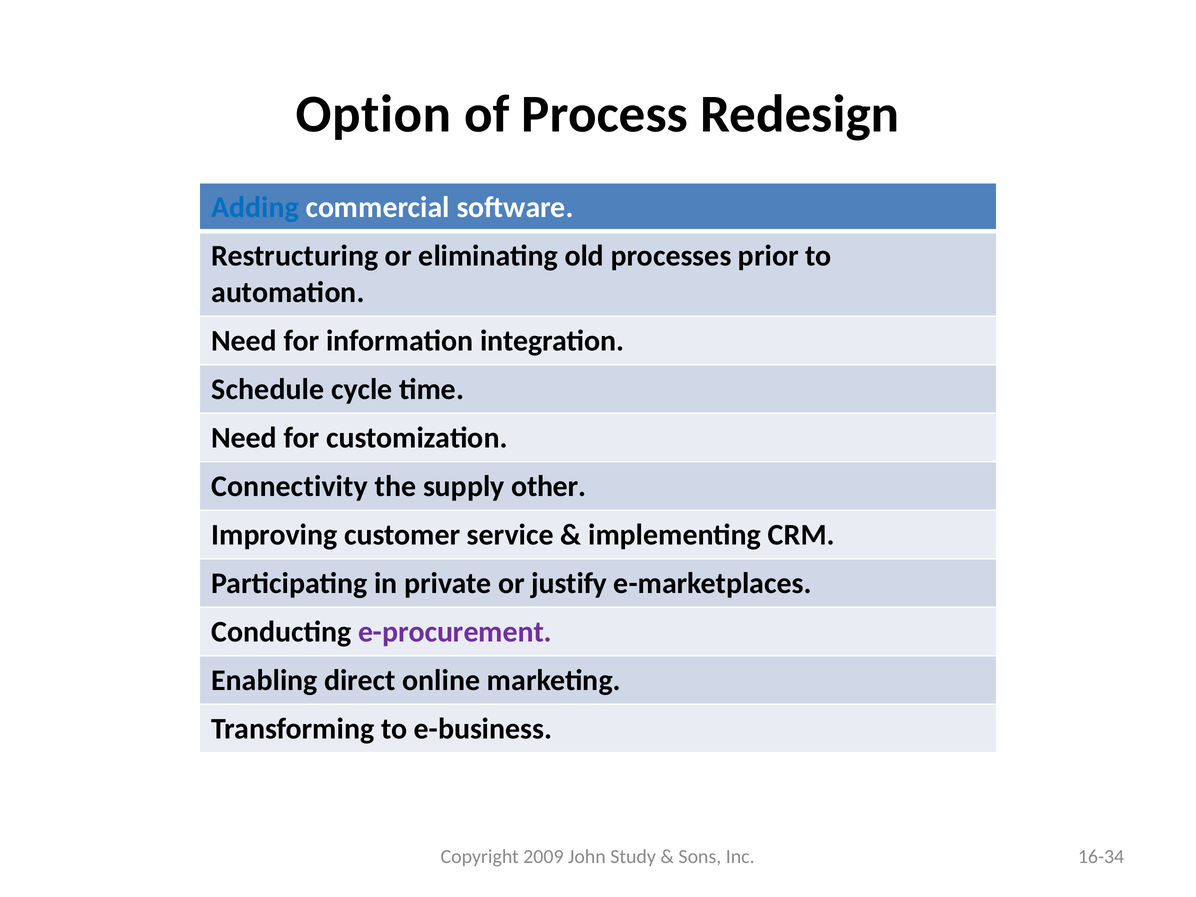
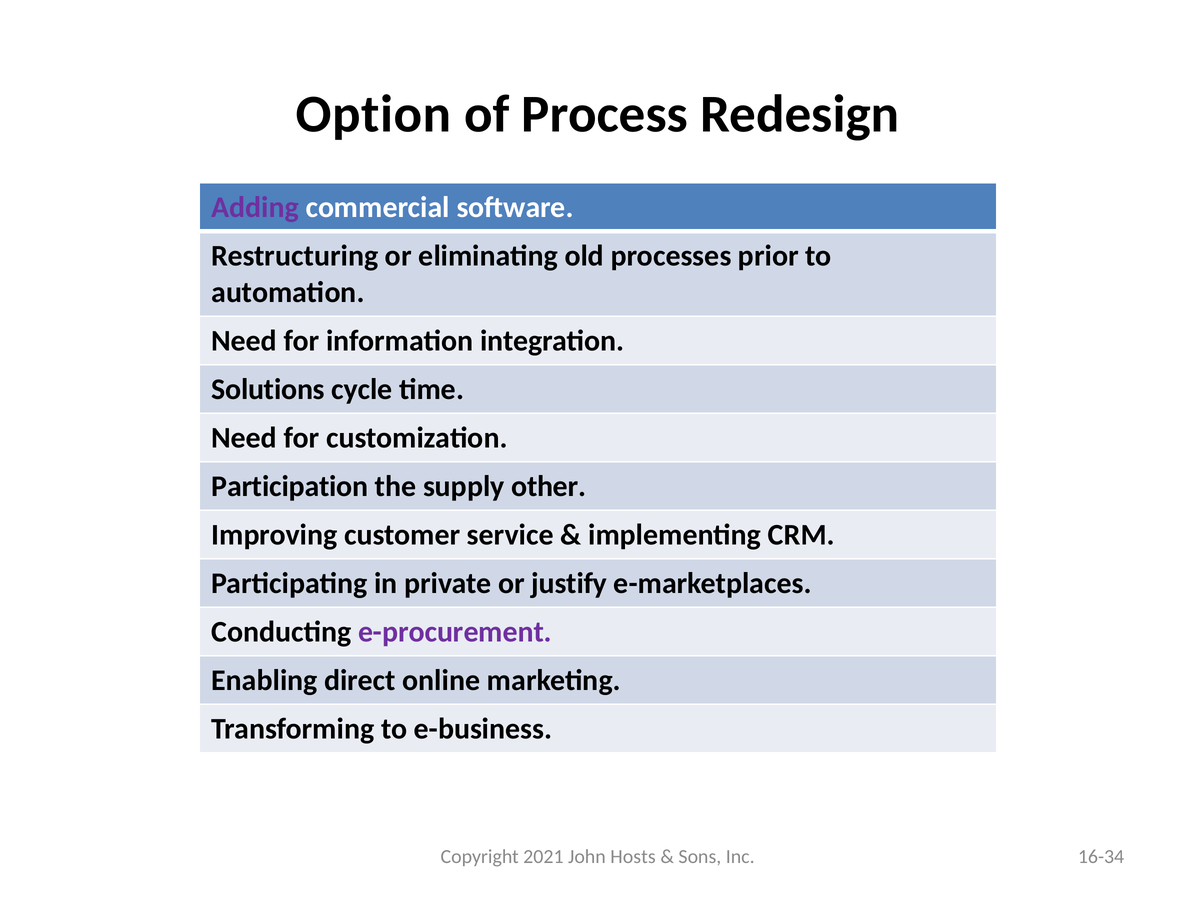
Adding colour: blue -> purple (255, 207)
Schedule: Schedule -> Solutions (268, 389)
Connectivity: Connectivity -> Participation (290, 486)
2009: 2009 -> 2021 (543, 856)
Study: Study -> Hosts (633, 856)
